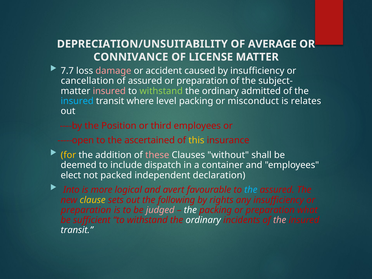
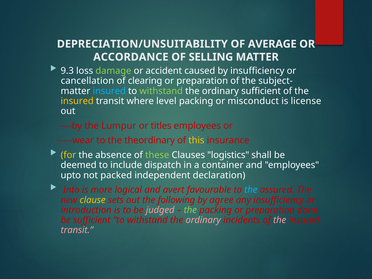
CONNIVANCE: CONNIVANCE -> ACCORDANCE (131, 57)
LICENSE: LICENSE -> SELLING (211, 57)
7.7: 7.7 -> 9.3 (67, 71)
damage colour: pink -> light green (113, 71)
of assured: assured -> clearing (145, 81)
insured colour: pink -> light blue (109, 91)
ordinary admitted: admitted -> sufficient (261, 91)
insured colour: light blue -> yellow (77, 101)
relates: relates -> license (306, 101)
Position: Position -> Lumpur (119, 126)
third: third -> titles (161, 126)
-----open: -----open -> -----wear (76, 140)
ascertained: ascertained -> theordinary (150, 140)
addition: addition -> absence (113, 155)
these colour: pink -> light green (157, 155)
without: without -> logistics (228, 155)
elect: elect -> upto (71, 175)
rights: rights -> agree (221, 200)
preparation: preparation -> introduction (86, 210)
the colour: white -> light green (190, 210)
what: what -> done (307, 210)
ordinary colour: white -> pink (203, 220)
transit colour: white -> pink (77, 230)
